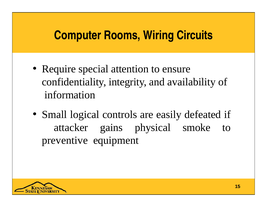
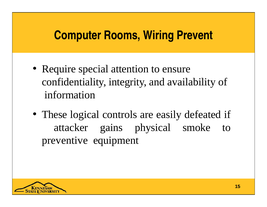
Circuits: Circuits -> Prevent (195, 35)
Small: Small -> These (54, 114)
